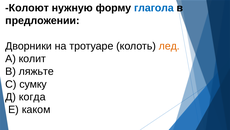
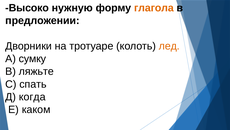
Колоют: Колоют -> Высоко (27, 8)
глагола colour: blue -> orange (154, 8)
колит: колит -> сумку (32, 58)
сумку: сумку -> спать (33, 84)
